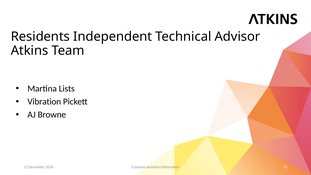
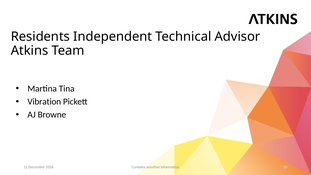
Lists: Lists -> Tina (67, 89)
